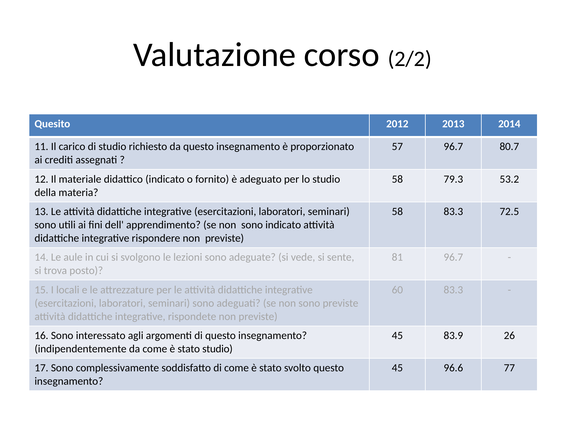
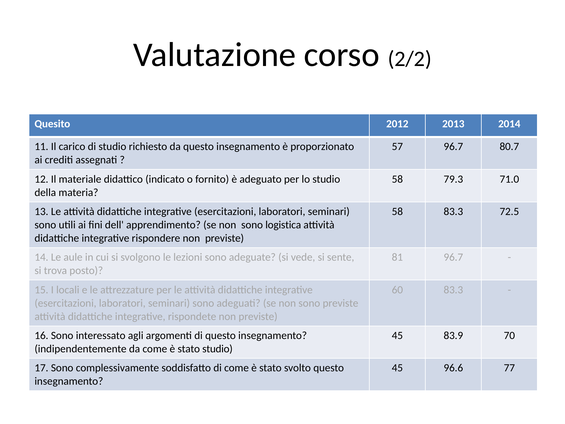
53.2: 53.2 -> 71.0 (509, 179)
sono indicato: indicato -> logistica (283, 225)
26: 26 -> 70 (509, 335)
